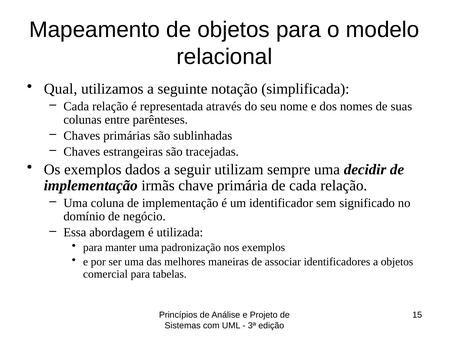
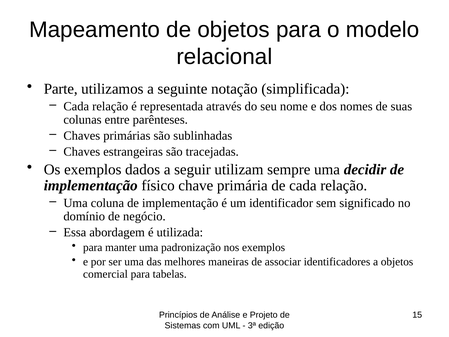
Qual: Qual -> Parte (61, 89)
irmãs: irmãs -> físico (158, 185)
